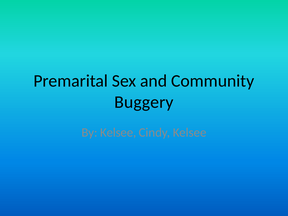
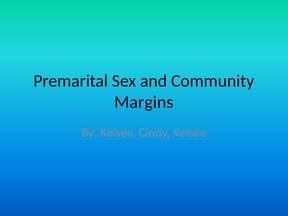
Buggery: Buggery -> Margins (144, 102)
